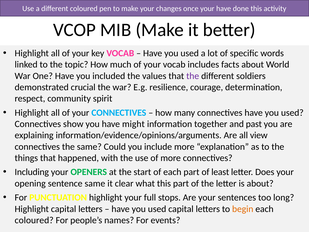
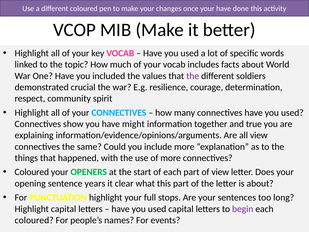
past: past -> true (254, 124)
Including: Including -> Coloured (32, 172)
of least: least -> view (220, 172)
sentence same: same -> years (95, 183)
begin colour: orange -> purple (243, 209)
